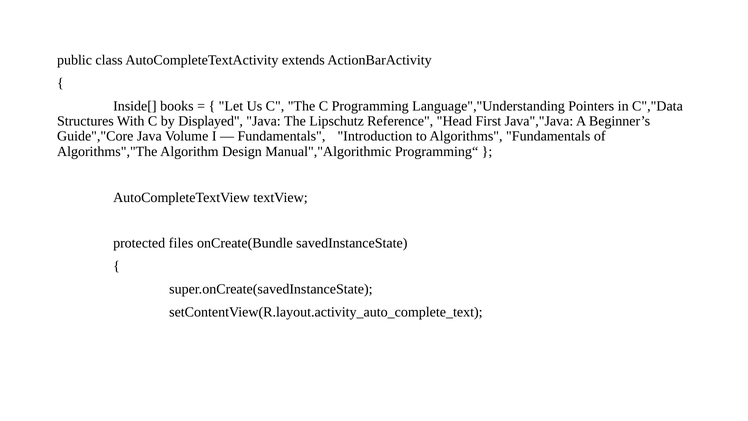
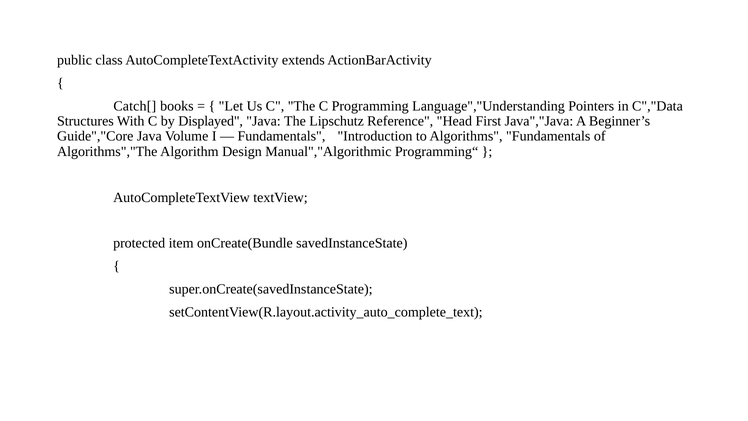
Inside[: Inside[ -> Catch[ (135, 106)
files: files -> item (181, 243)
